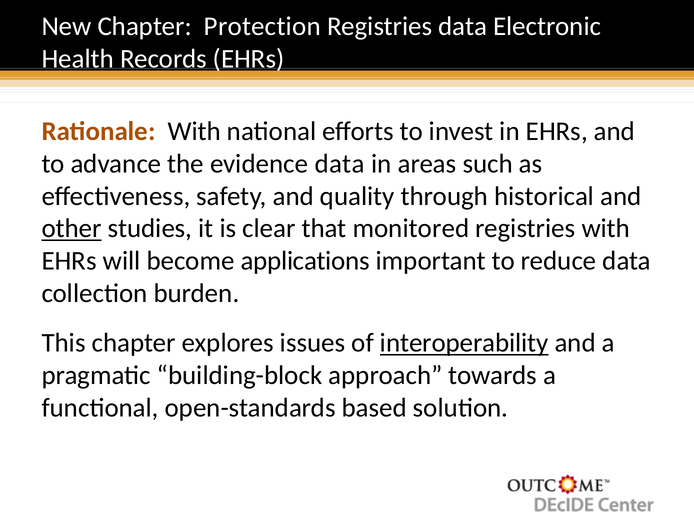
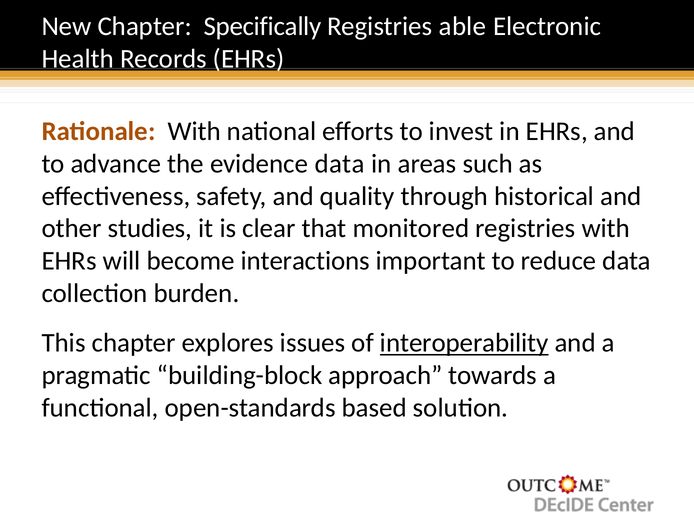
Protection: Protection -> Specifically (263, 26)
Registries data: data -> able (463, 26)
other underline: present -> none (72, 228)
applications: applications -> interactions (305, 261)
